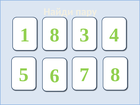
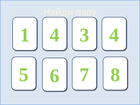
1 8: 8 -> 4 (55, 35)
